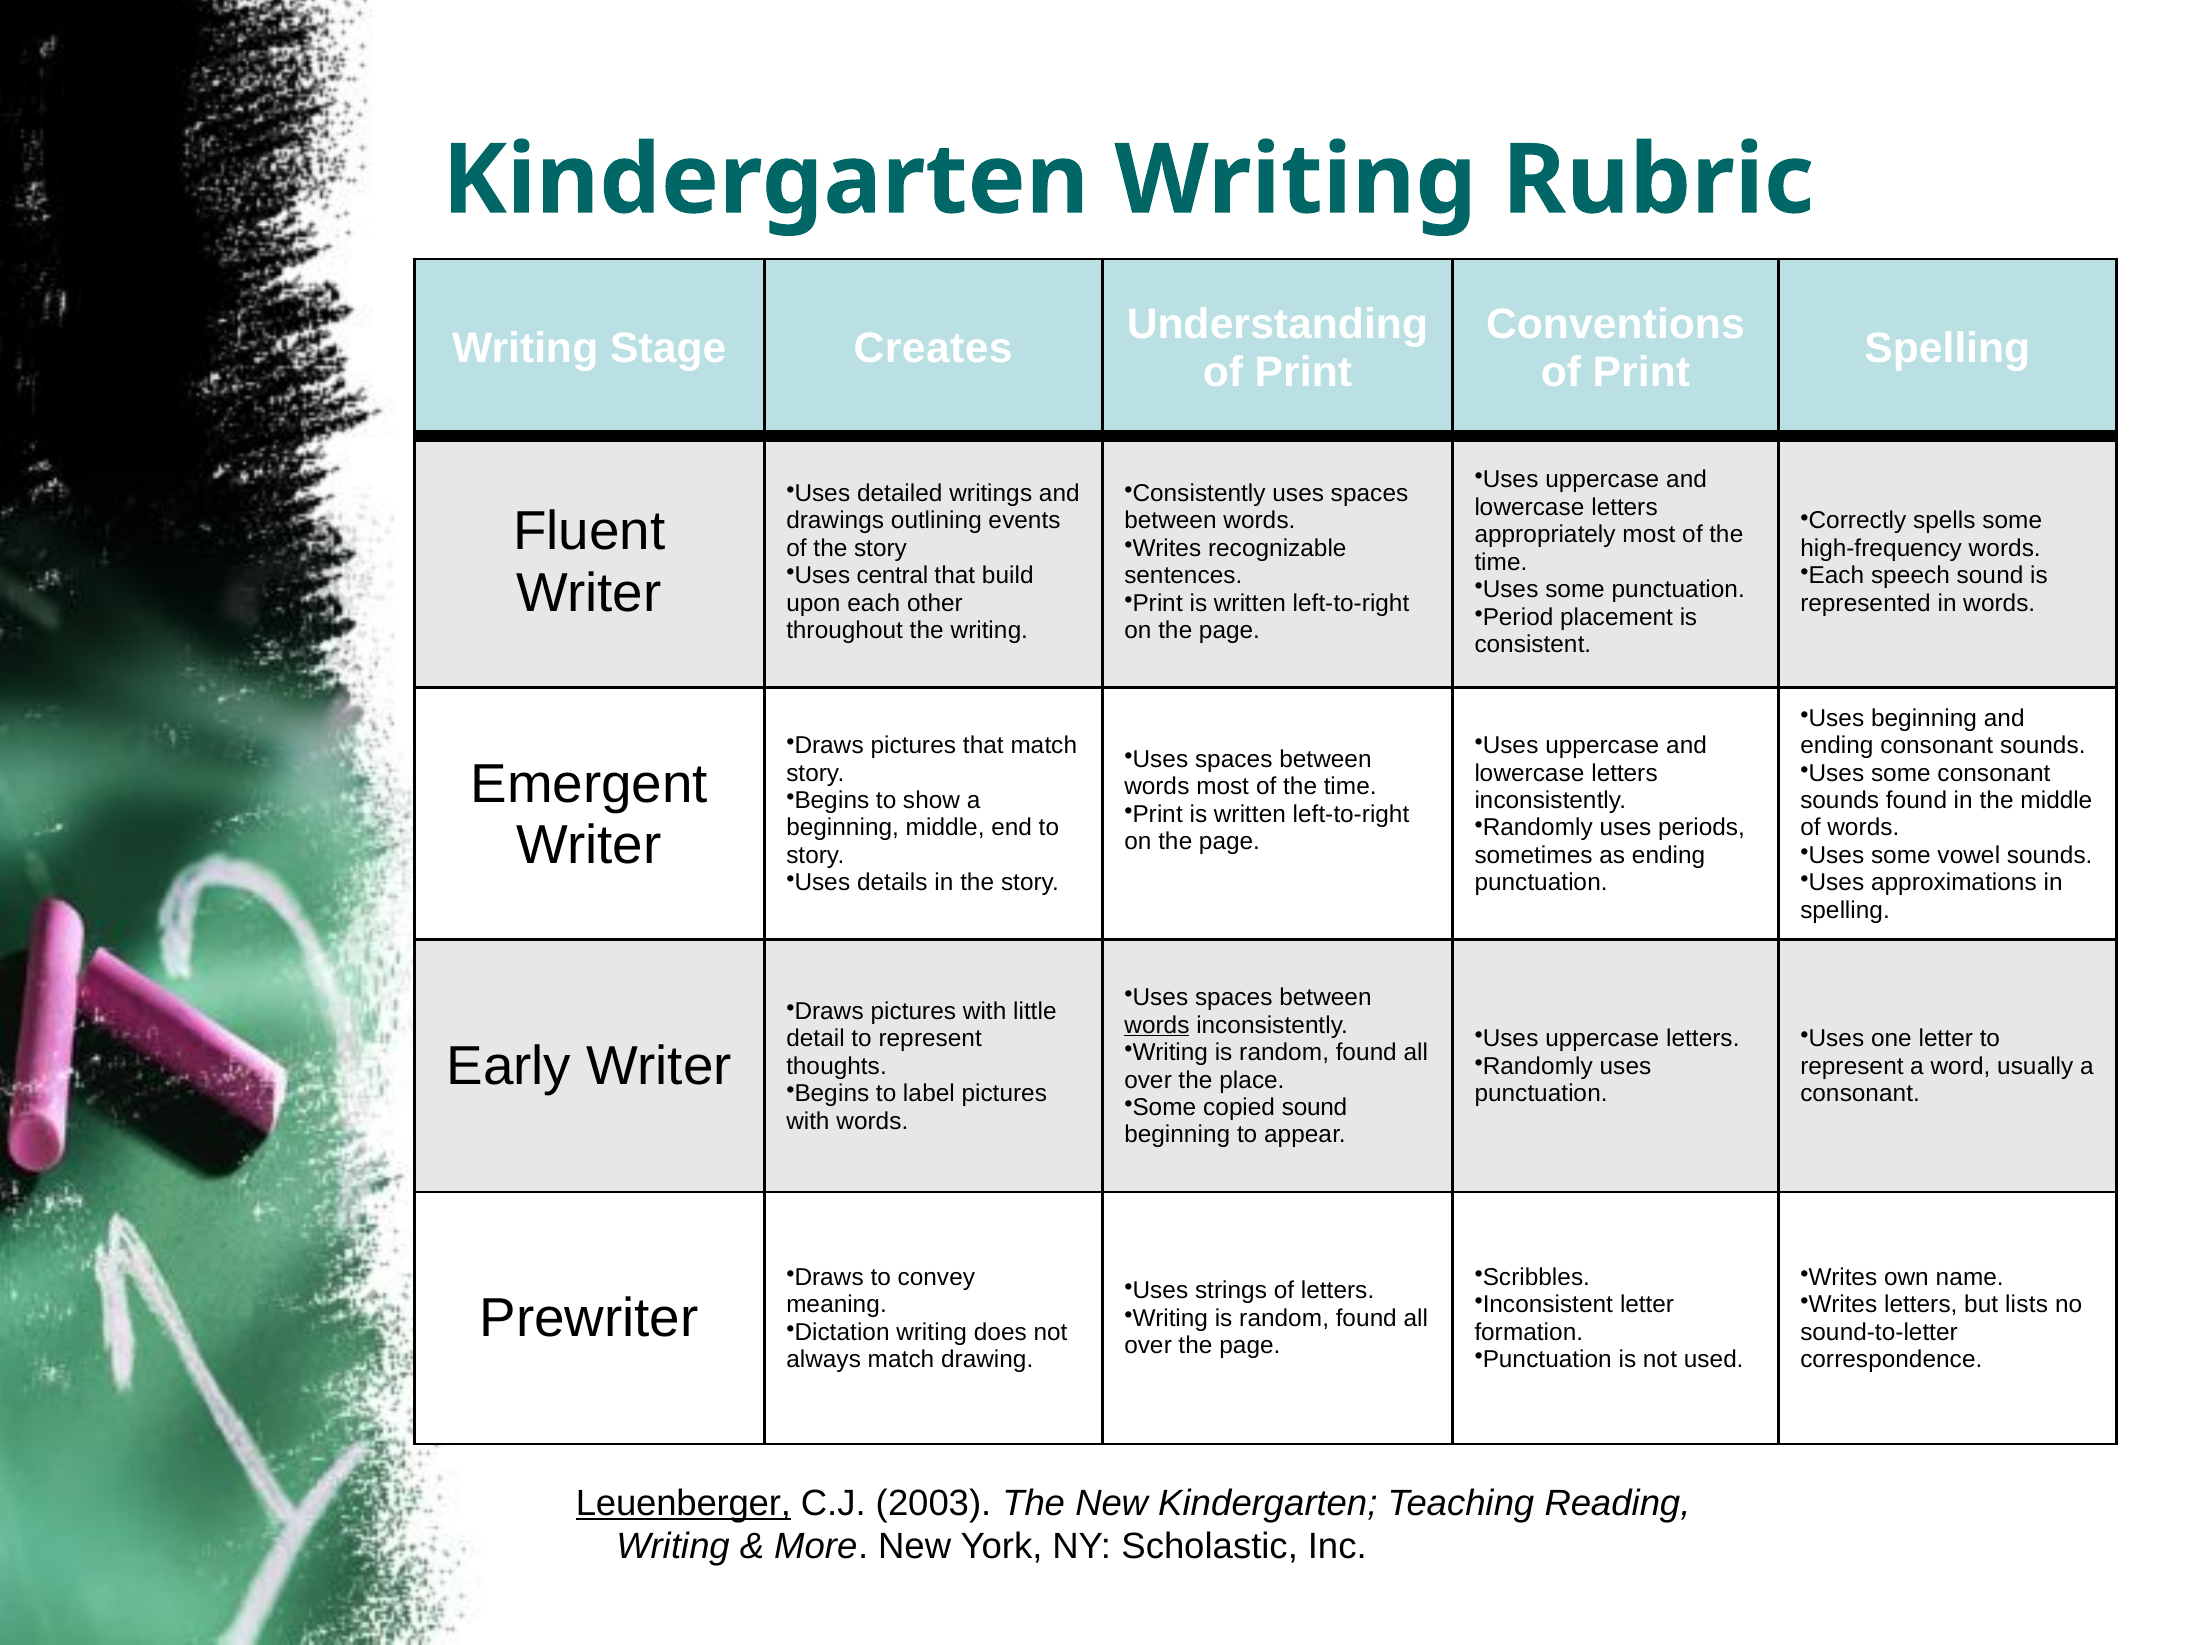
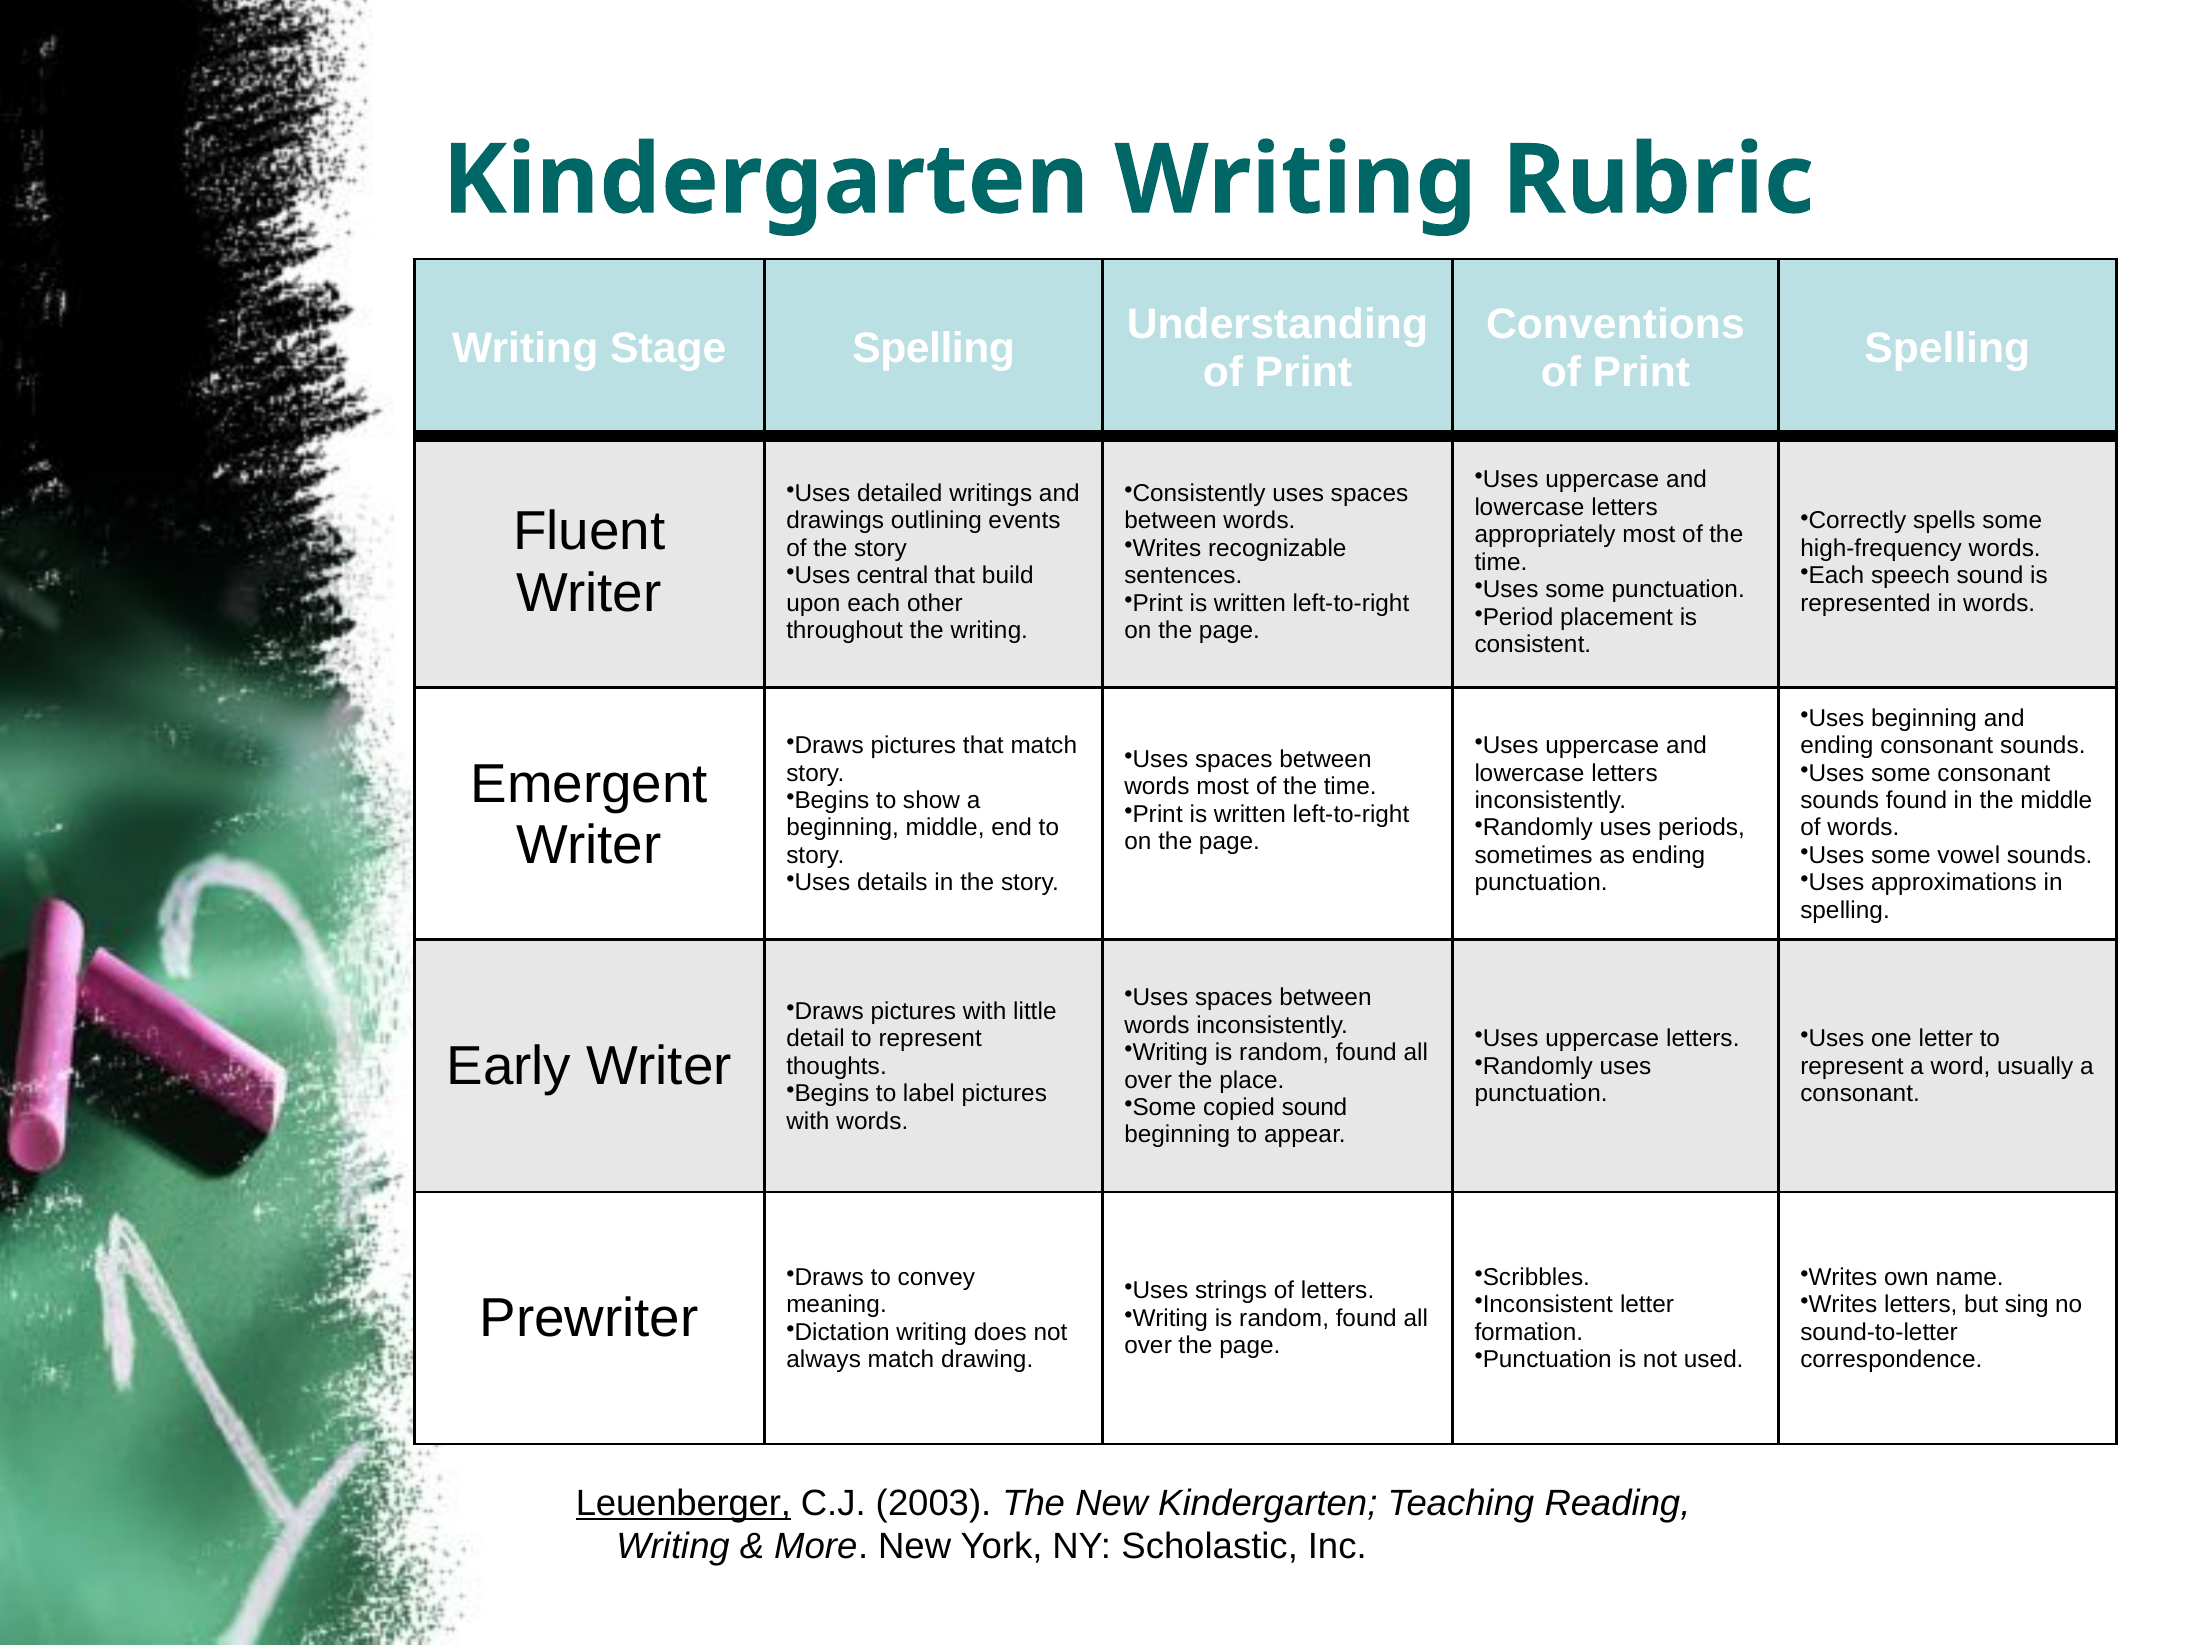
Stage Creates: Creates -> Spelling (934, 348)
words underline: present -> none (1157, 1025)
lists: lists -> sing (2027, 1304)
